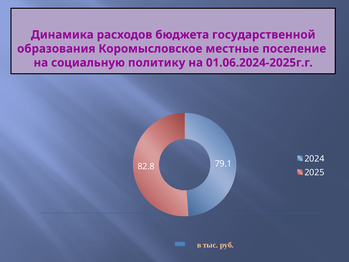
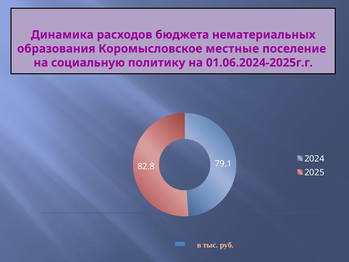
государственной: государственной -> нематериальных (264, 35)
